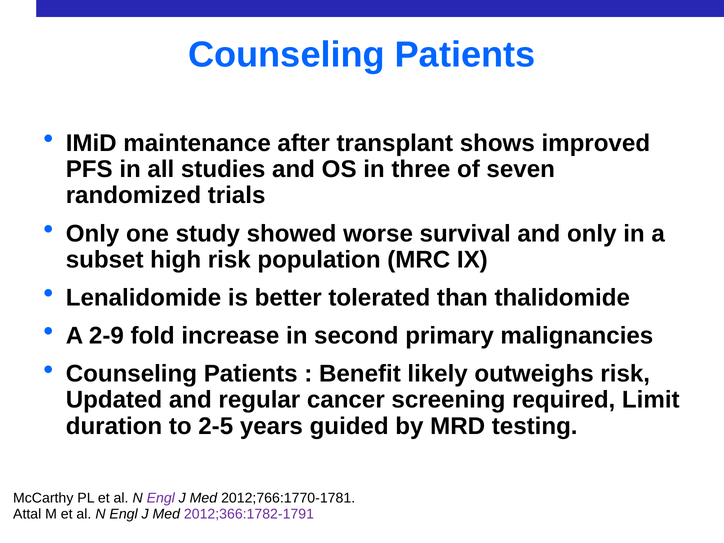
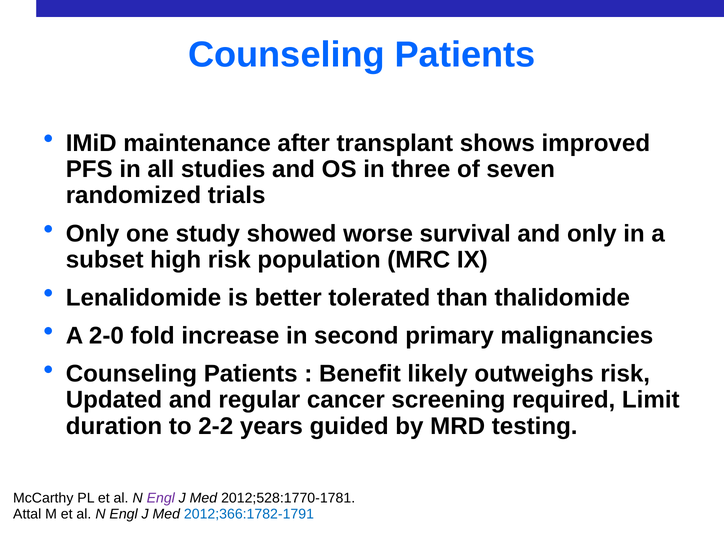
2-9: 2-9 -> 2-0 (106, 336)
2-5: 2-5 -> 2-2 (216, 426)
2012;766:1770-1781: 2012;766:1770-1781 -> 2012;528:1770-1781 (288, 498)
2012;366:1782-1791 colour: purple -> blue (249, 514)
